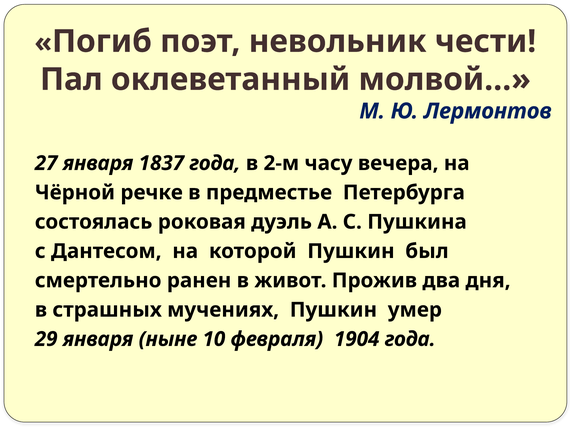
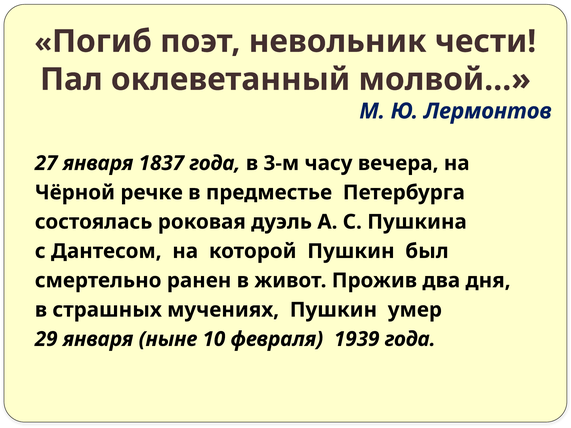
2-м: 2-м -> 3-м (281, 163)
1904: 1904 -> 1939 (357, 339)
